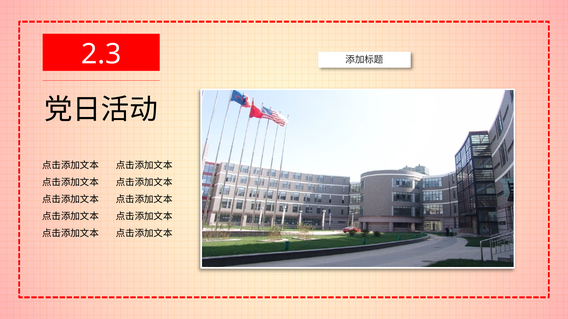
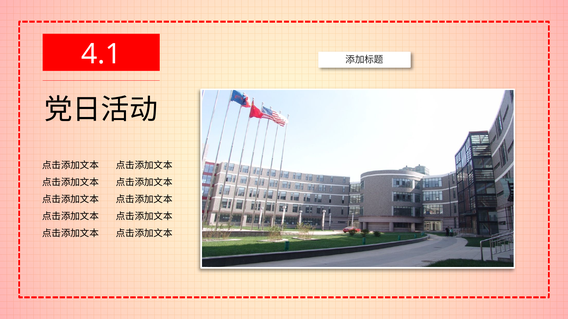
2.3: 2.3 -> 4.1 (101, 54)
